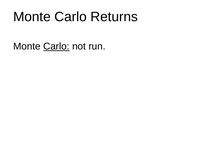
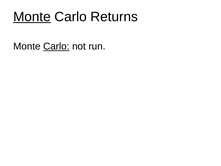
Monte underline: none -> present (32, 17)
